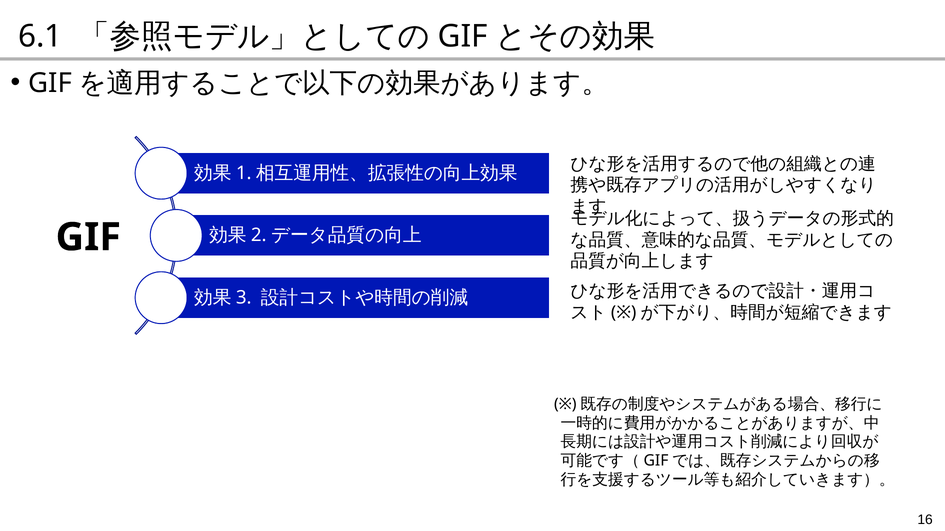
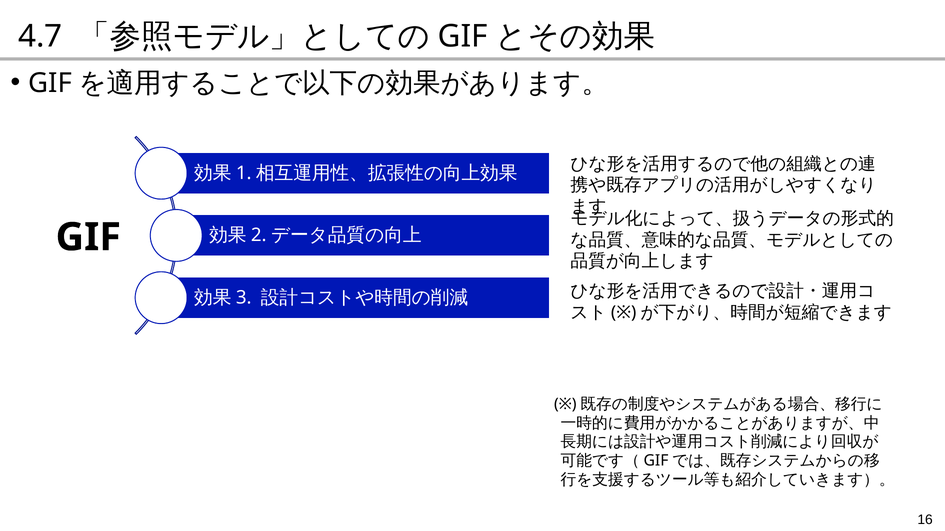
6.1: 6.1 -> 4.7 (40, 36)
